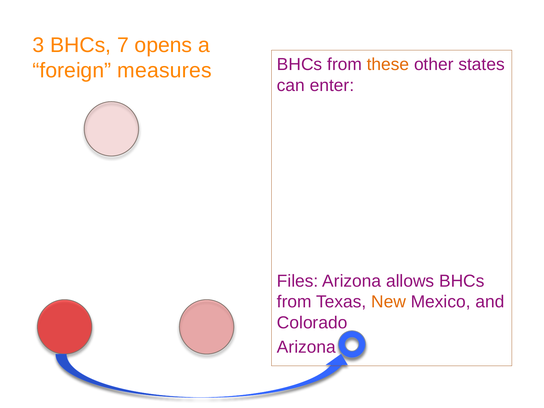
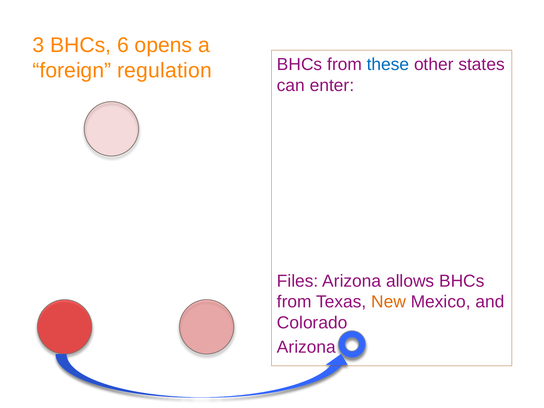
7: 7 -> 6 (123, 45)
measures: measures -> regulation (164, 71)
these colour: orange -> blue (388, 65)
